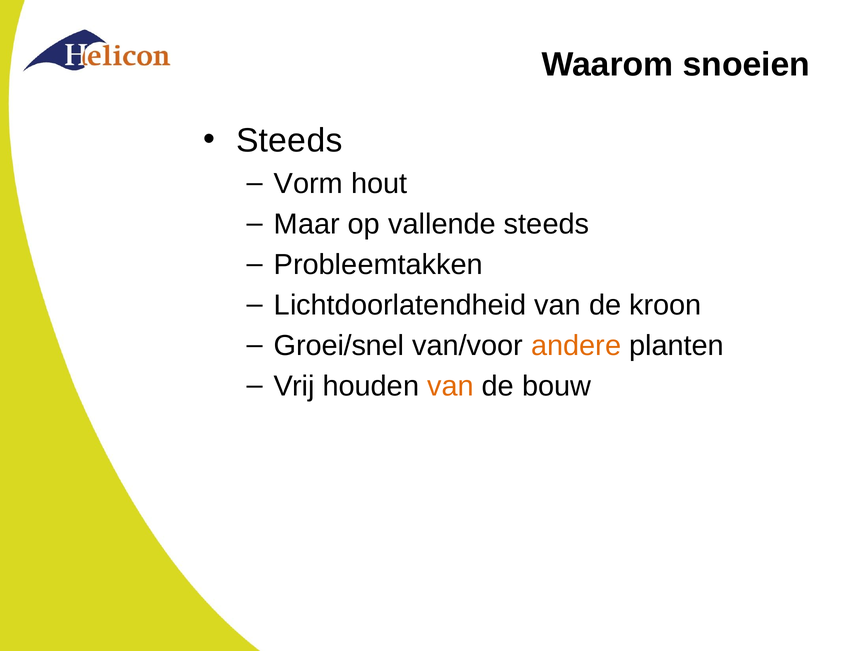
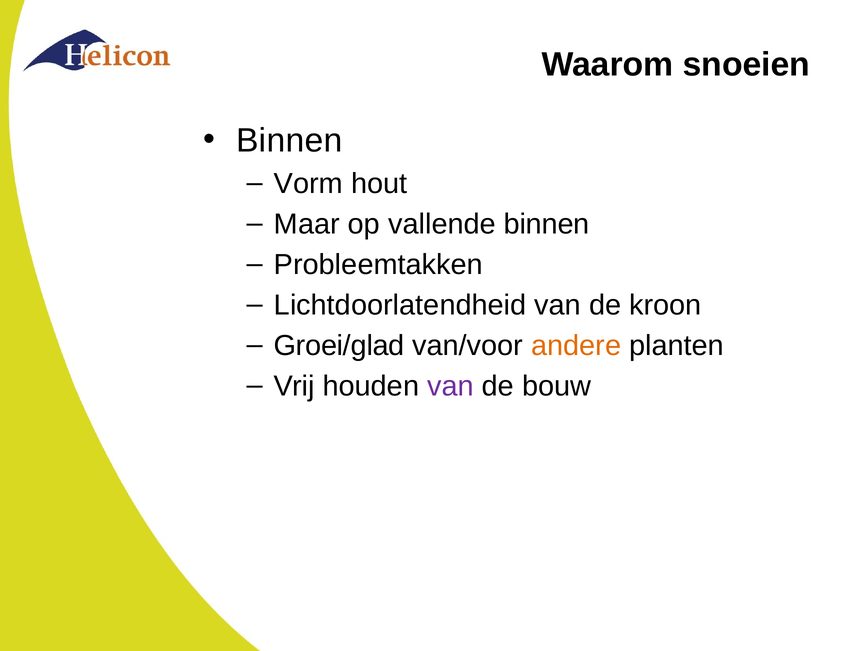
Steeds: Steeds -> Binnen (289, 141)
vallende steeds: steeds -> binnen (547, 224)
Groei/snel: Groei/snel -> Groei/glad (339, 346)
van colour: orange -> purple (450, 386)
